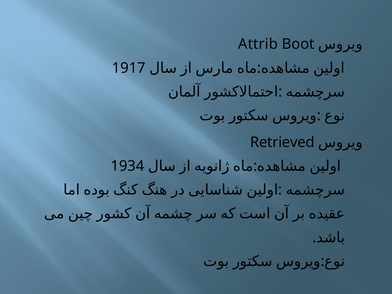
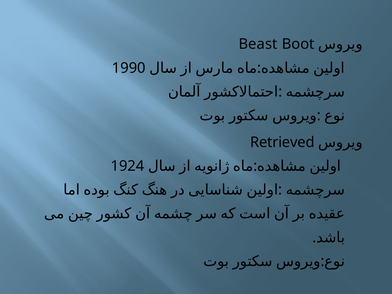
Attrib: Attrib -> Beast (258, 44)
1917: 1917 -> 1990 (129, 68)
1934: 1934 -> 1924 (127, 166)
